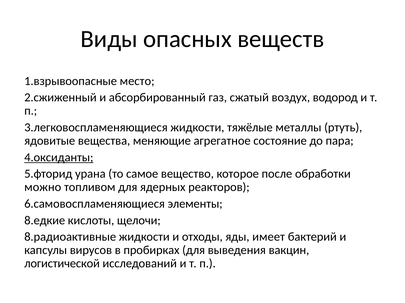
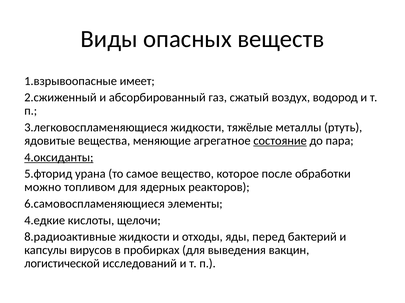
место: место -> имеет (137, 81)
состояние underline: none -> present (280, 141)
8.едкие: 8.едкие -> 4.едкие (45, 221)
имеет: имеет -> перед (269, 237)
